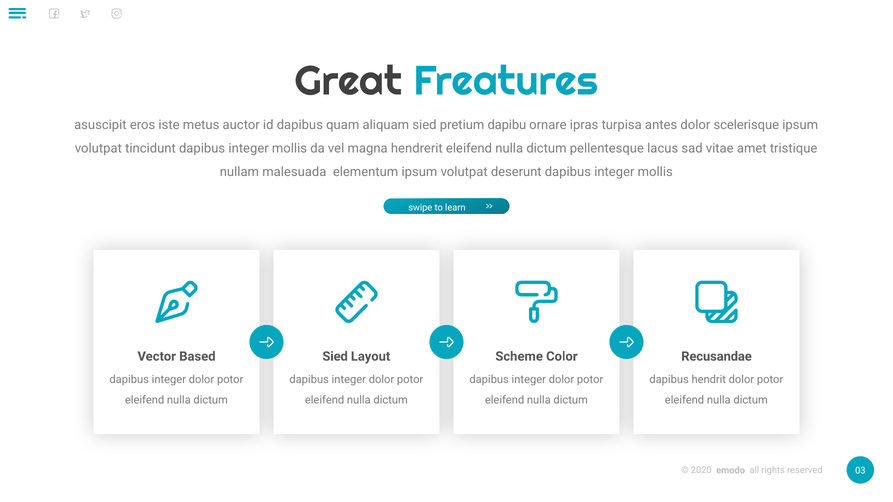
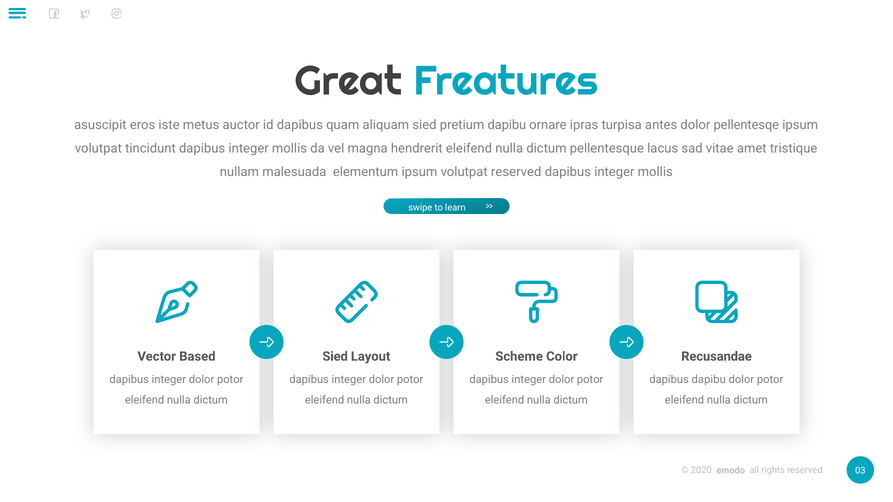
scelerisque: scelerisque -> pellentesqe (746, 125)
volutpat deserunt: deserunt -> reserved (516, 172)
dapibus hendrit: hendrit -> dapibu (709, 380)
